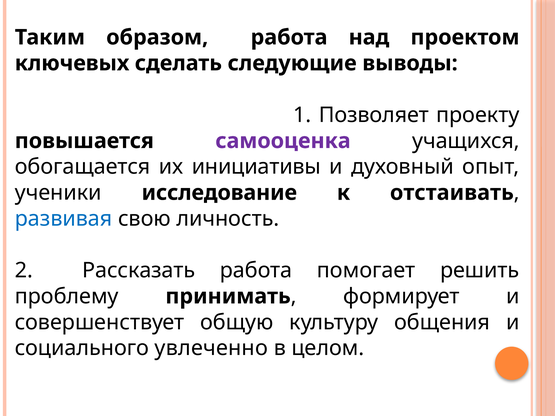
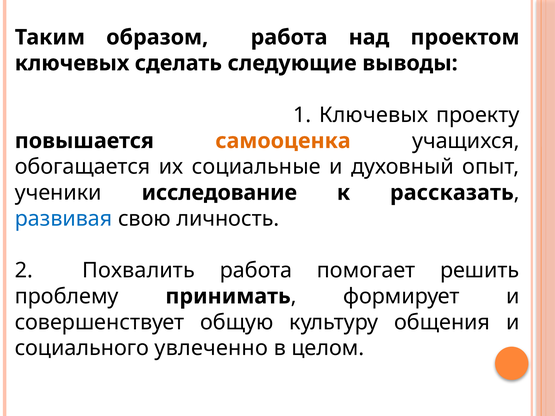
1 Позволяет: Позволяет -> Ключевых (374, 115)
самооценка colour: purple -> orange (283, 141)
инициативы: инициативы -> социальные (256, 167)
отстаивать: отстаивать -> рассказать (452, 193)
Рассказать: Рассказать -> Похвалить (139, 271)
